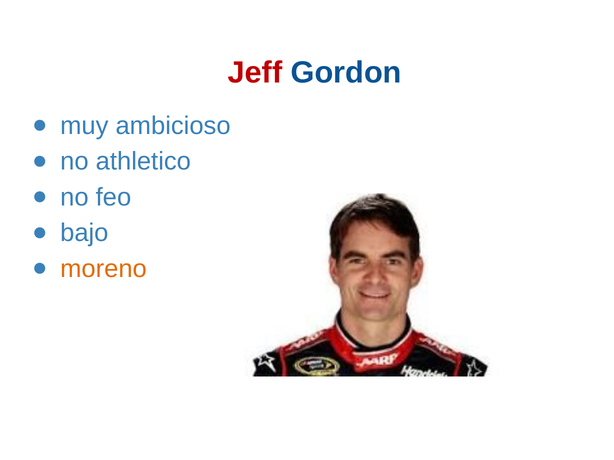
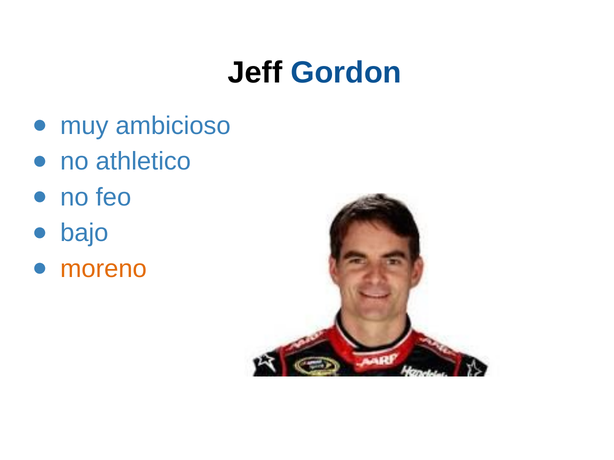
Jeff colour: red -> black (255, 73)
